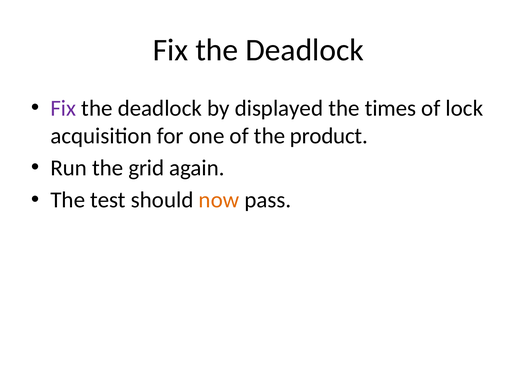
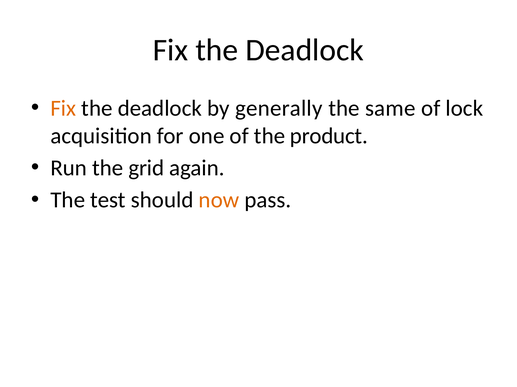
Fix colour: purple -> orange (63, 108)
displayed: displayed -> generally (279, 108)
times: times -> same (390, 108)
